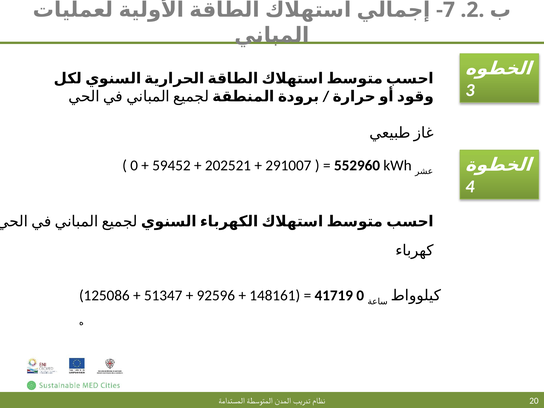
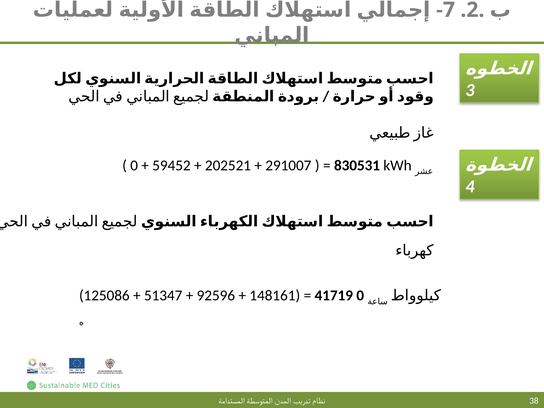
552960: 552960 -> 830531 (357, 166)
20: 20 -> 38 (534, 401)
